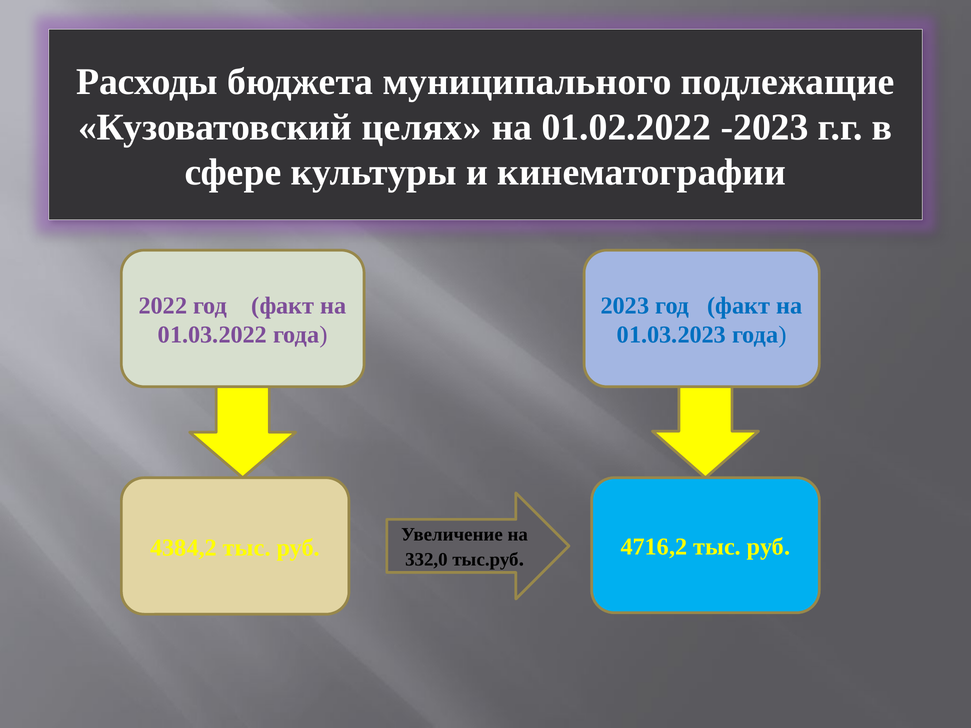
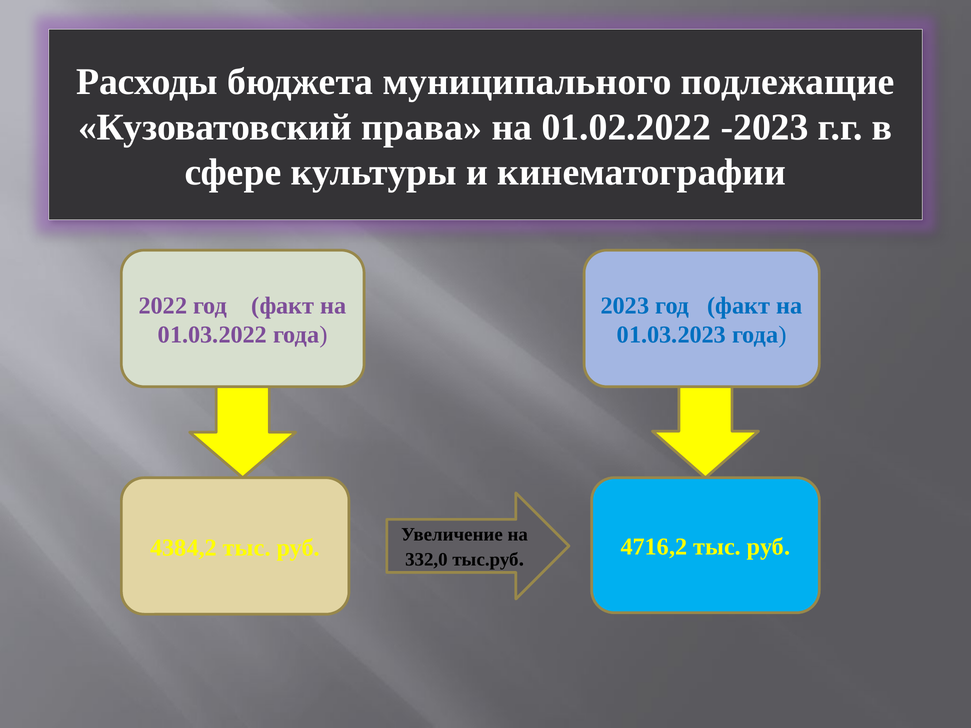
целях: целях -> права (422, 127)
